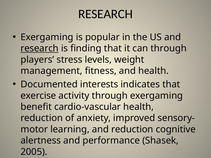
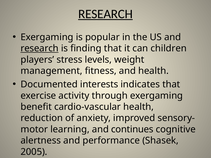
RESEARCH underline: none -> present (105, 14)
can through: through -> children (169, 48)
and reduction: reduction -> continues (132, 130)
